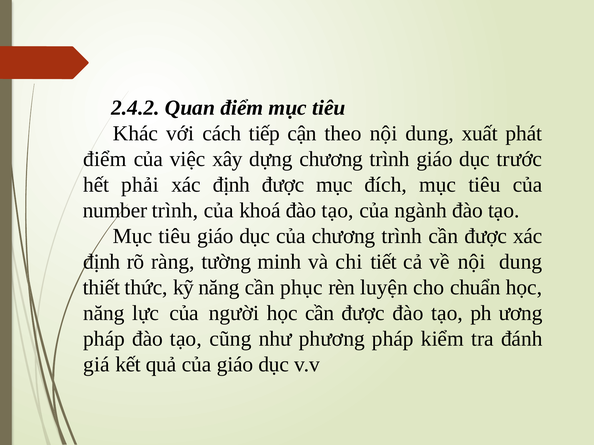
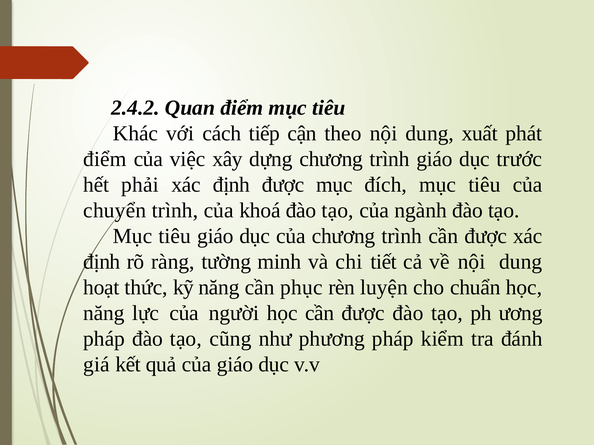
number: number -> chuyển (115, 211)
thiết: thiết -> hoạt (101, 288)
